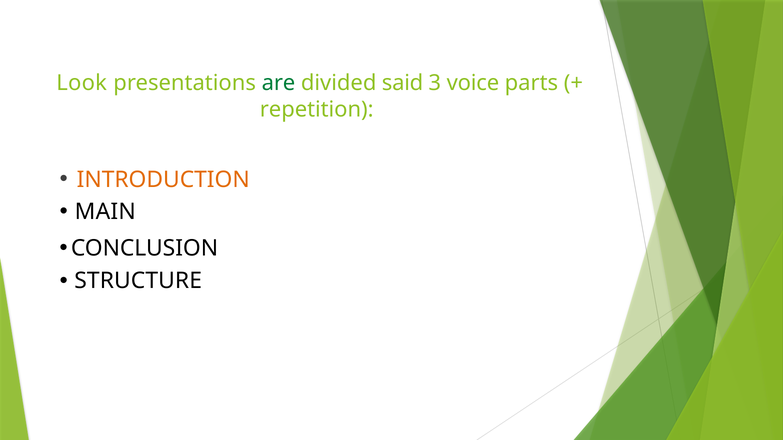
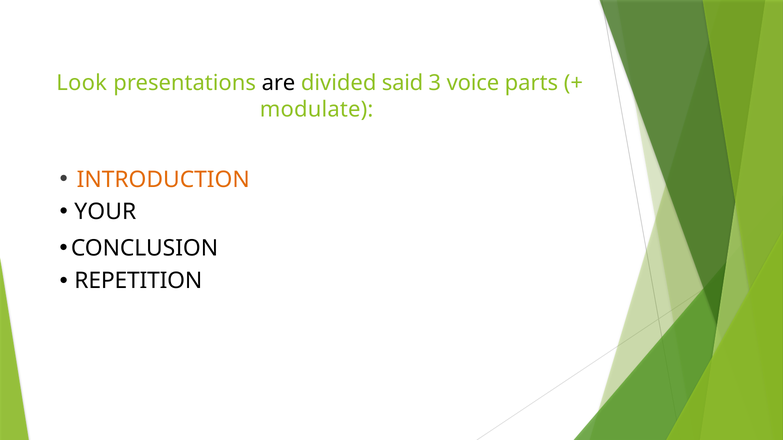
are colour: green -> black (279, 83)
repetition: repetition -> modulate (317, 110)
MAIN: MAIN -> YOUR (105, 212)
STRUCTURE: STRUCTURE -> REPETITION (138, 281)
